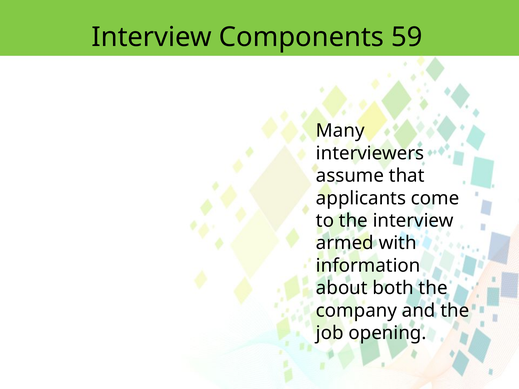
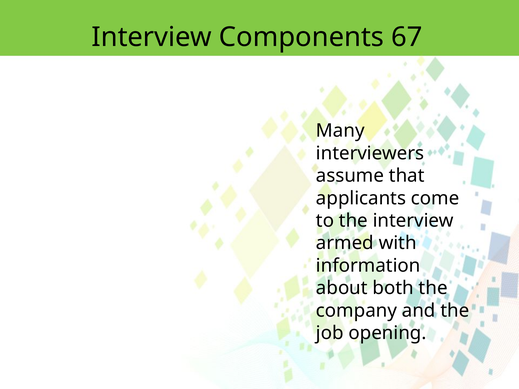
59: 59 -> 67 (407, 37)
